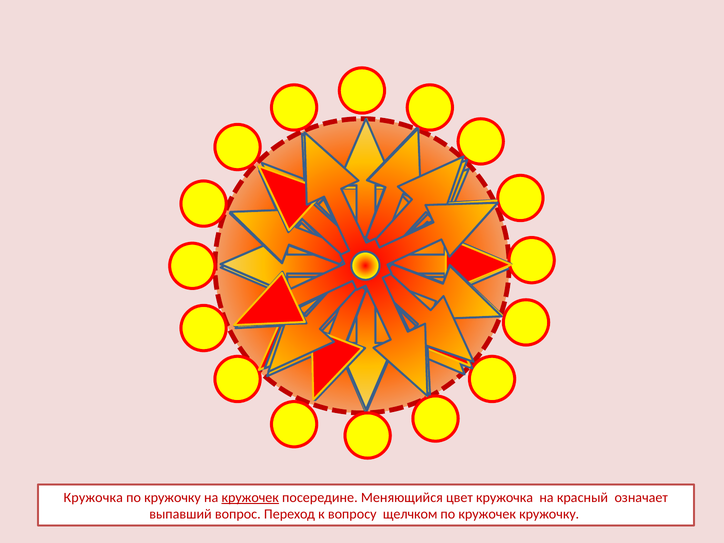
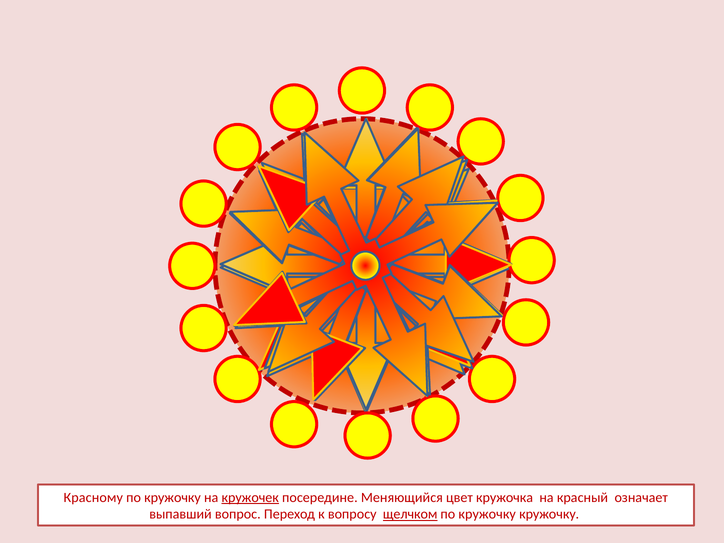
Кружочка: Кружочка -> Красному (93, 497)
щелчком underline: none -> present (410, 514)
кружочек: кружочек -> кружочку (487, 514)
